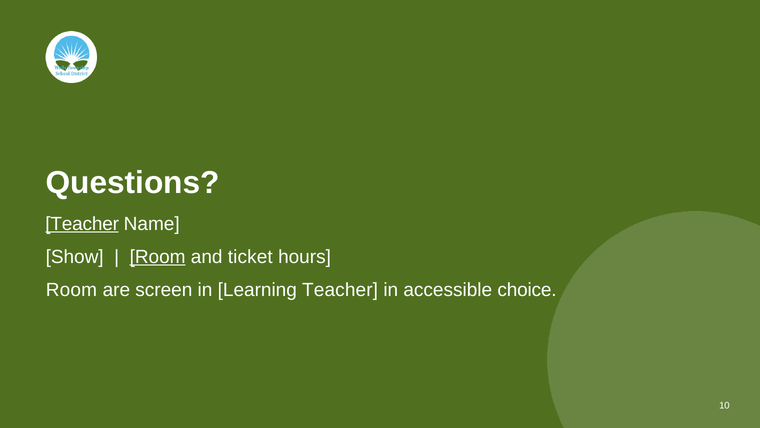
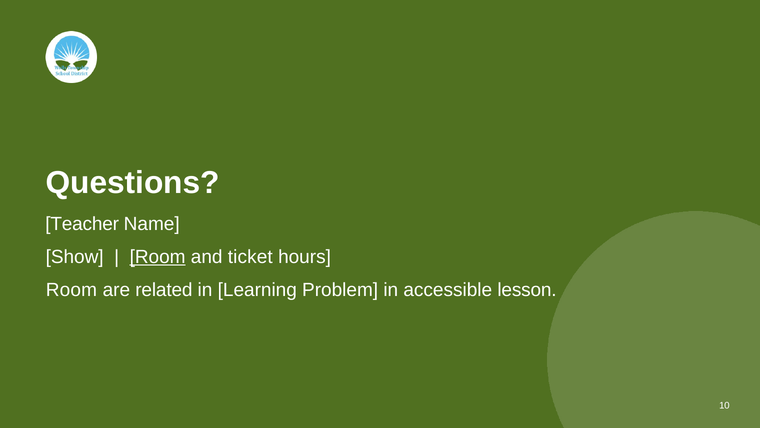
Teacher underline: present -> none (82, 224)
screen: screen -> related (164, 290)
Learning Teacher: Teacher -> Problem (340, 290)
choice: choice -> lesson (527, 290)
